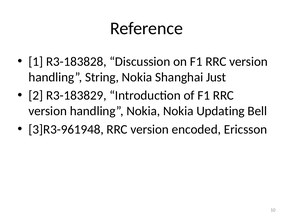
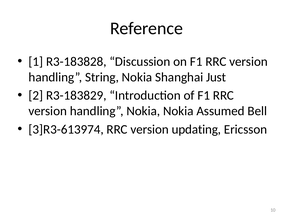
Updating: Updating -> Assumed (221, 111)
3]R3-961948: 3]R3-961948 -> 3]R3-613974 (66, 129)
encoded: encoded -> updating (196, 129)
